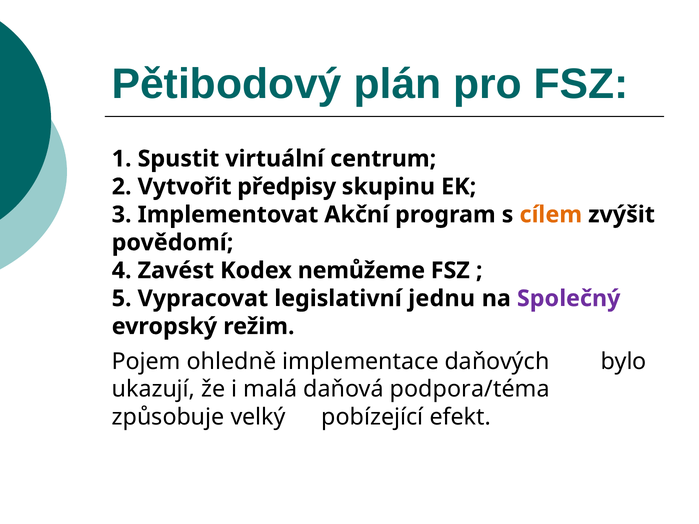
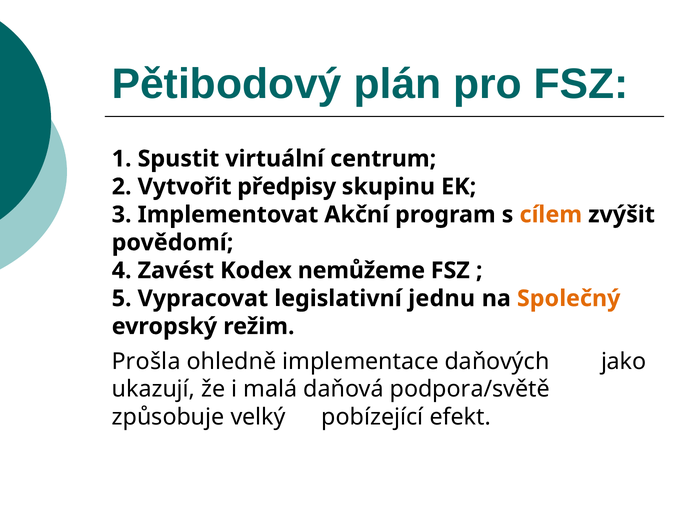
Společný colour: purple -> orange (569, 299)
Pojem: Pojem -> Prošla (146, 362)
bylo: bylo -> jako (624, 362)
podpora/téma: podpora/téma -> podpora/světě (470, 389)
